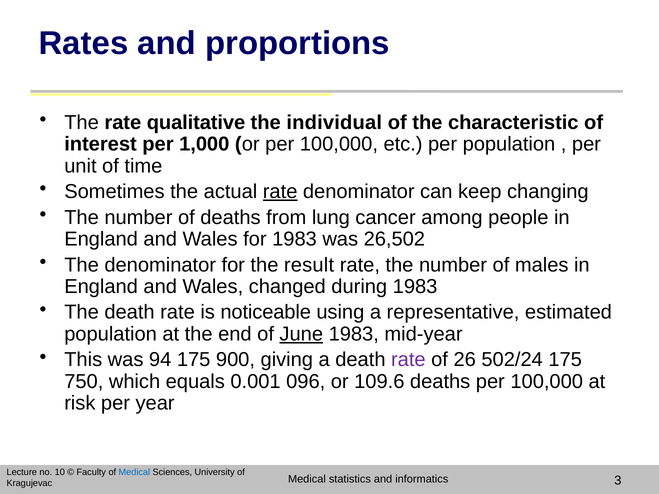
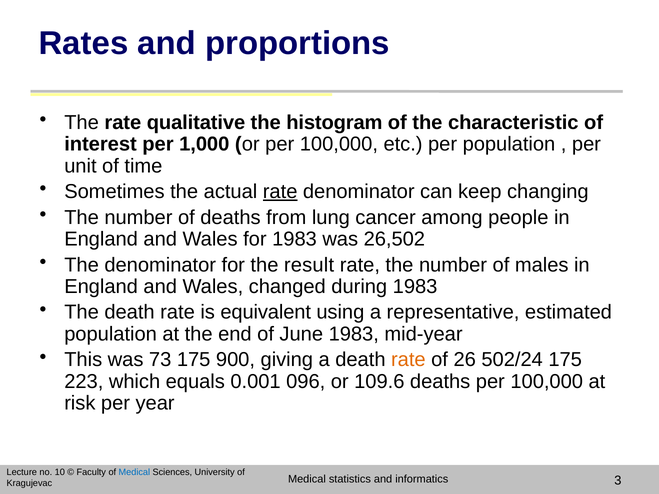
individual: individual -> histogram (334, 122)
noticeable: noticeable -> equivalent (266, 313)
June underline: present -> none (301, 334)
94: 94 -> 73 (160, 360)
rate colour: purple -> orange (408, 360)
750: 750 -> 223 (84, 382)
